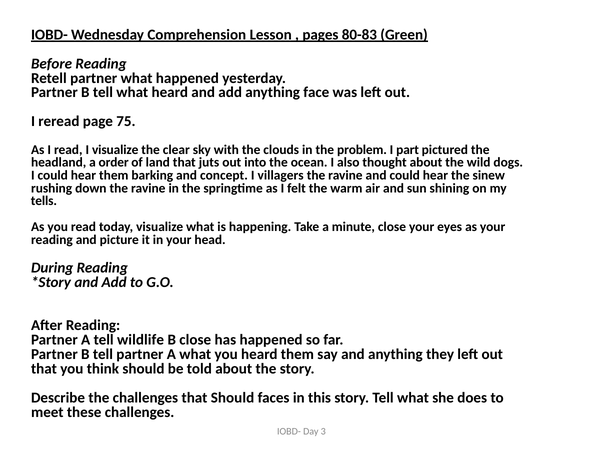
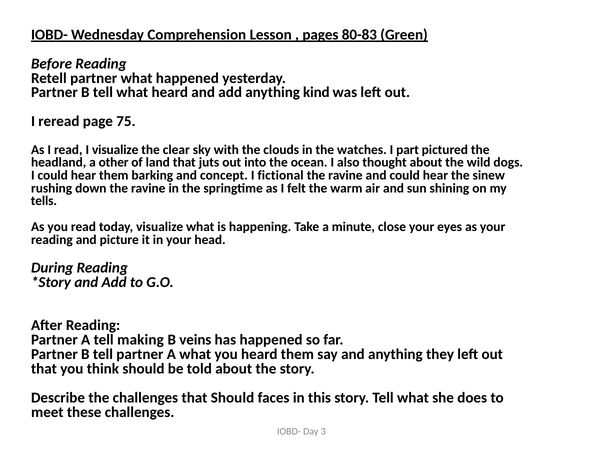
face: face -> kind (316, 93)
problem: problem -> watches (362, 150)
order: order -> other (114, 163)
villagers: villagers -> fictional (281, 175)
wildlife: wildlife -> making (141, 340)
B close: close -> veins (195, 340)
